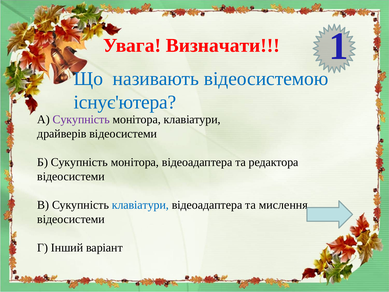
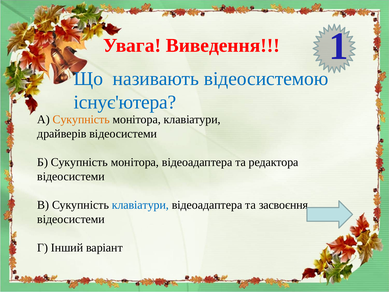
Визначати: Визначати -> Виведення (223, 45)
Сукупність colour: purple -> orange (81, 119)
мислення: мислення -> засвоєння (283, 205)
